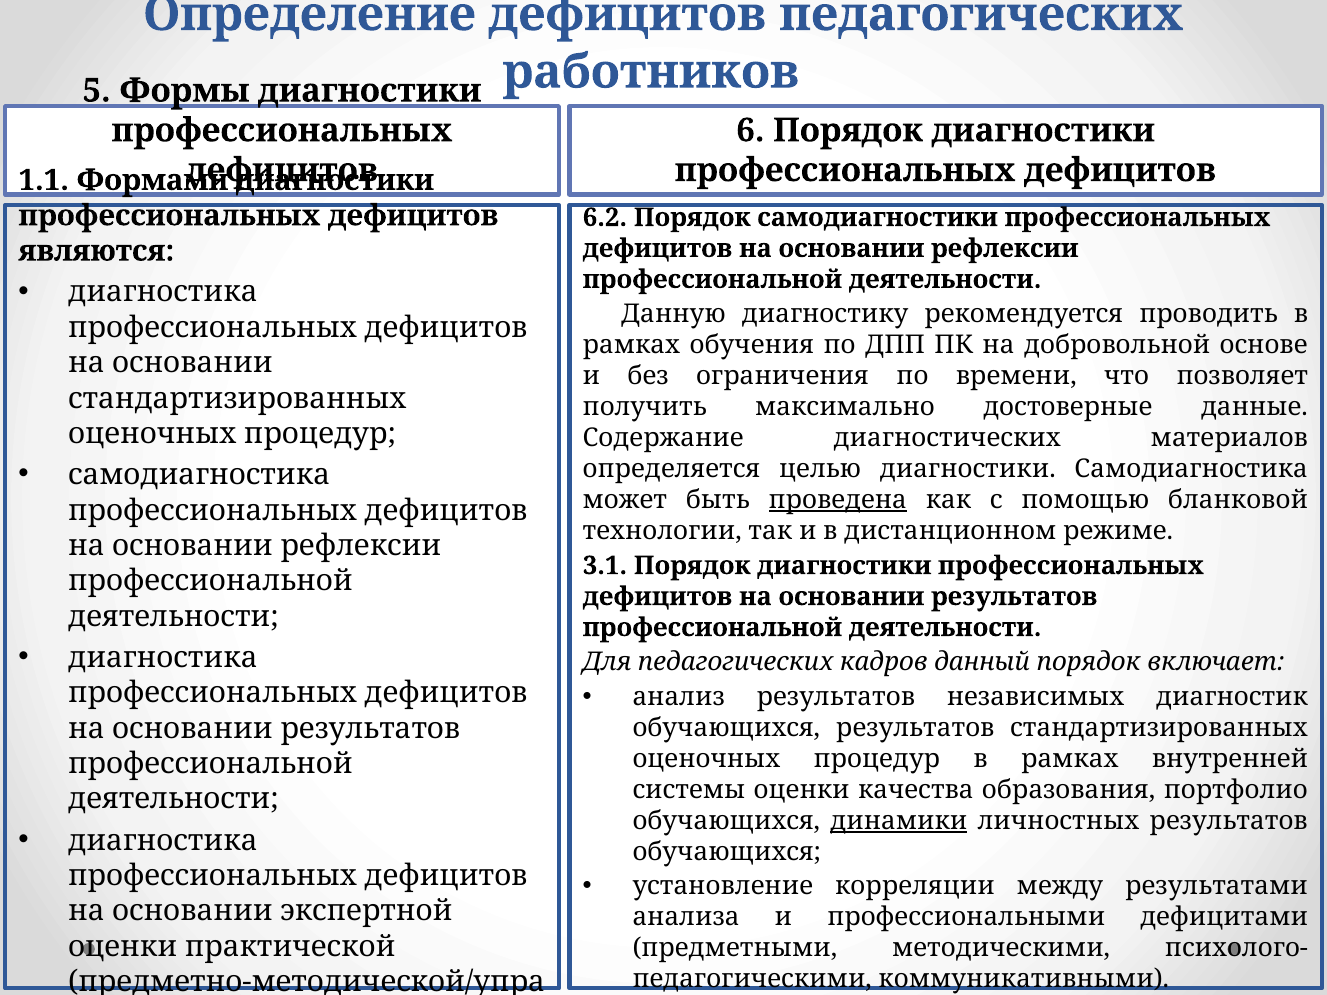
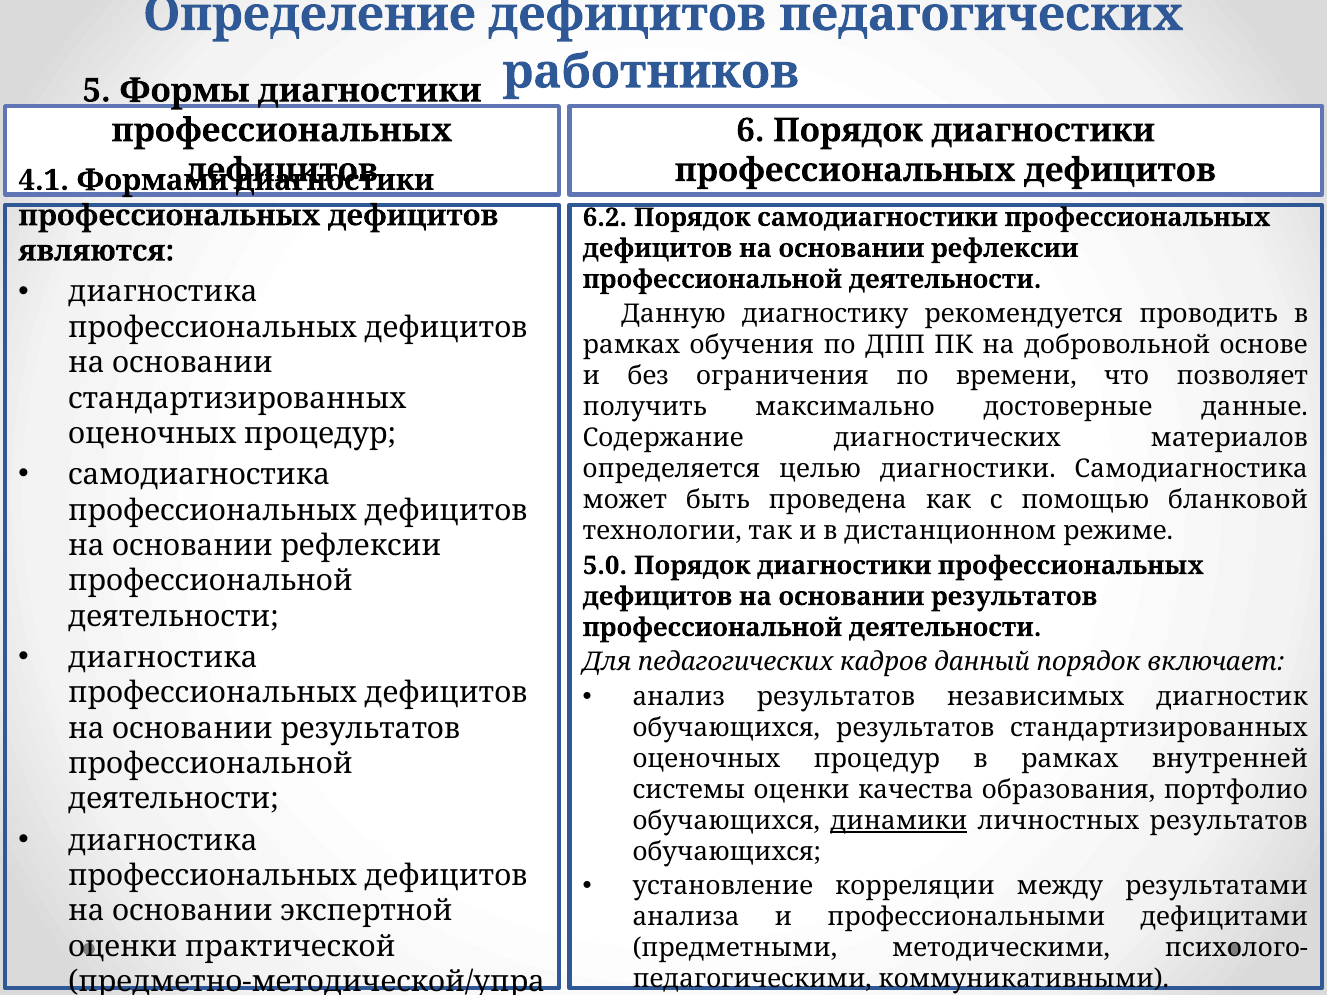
1.1: 1.1 -> 4.1 (44, 180)
проведена underline: present -> none (838, 500)
3.1: 3.1 -> 5.0 (605, 566)
